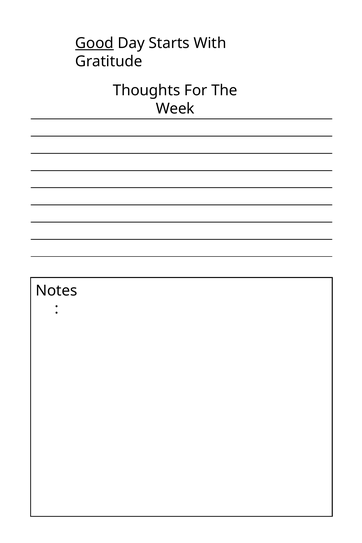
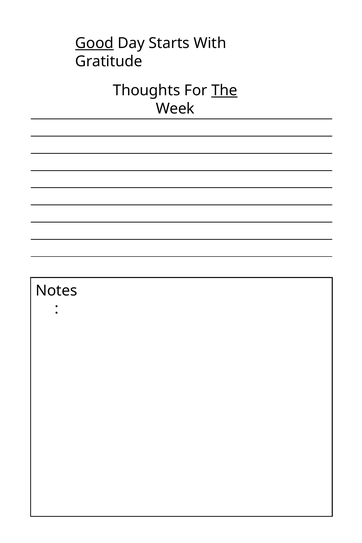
The underline: none -> present (224, 91)
